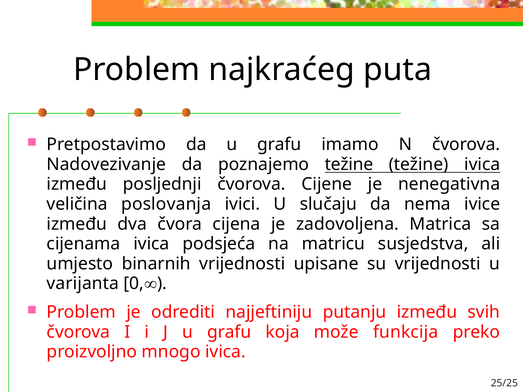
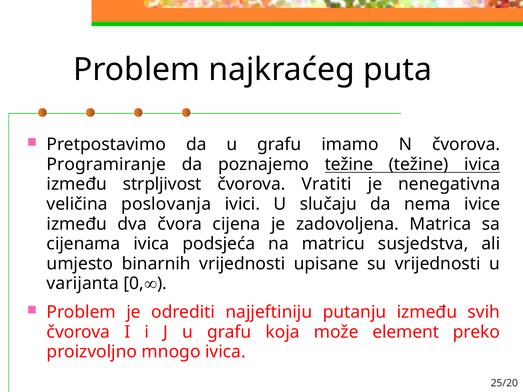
Nadovezivanje: Nadovezivanje -> Programiranje (106, 164)
posljednji: posljednji -> strpljivost (162, 184)
Cijene: Cijene -> Vratiti (327, 184)
funkcija: funkcija -> element (406, 332)
25/25: 25/25 -> 25/20 (504, 383)
